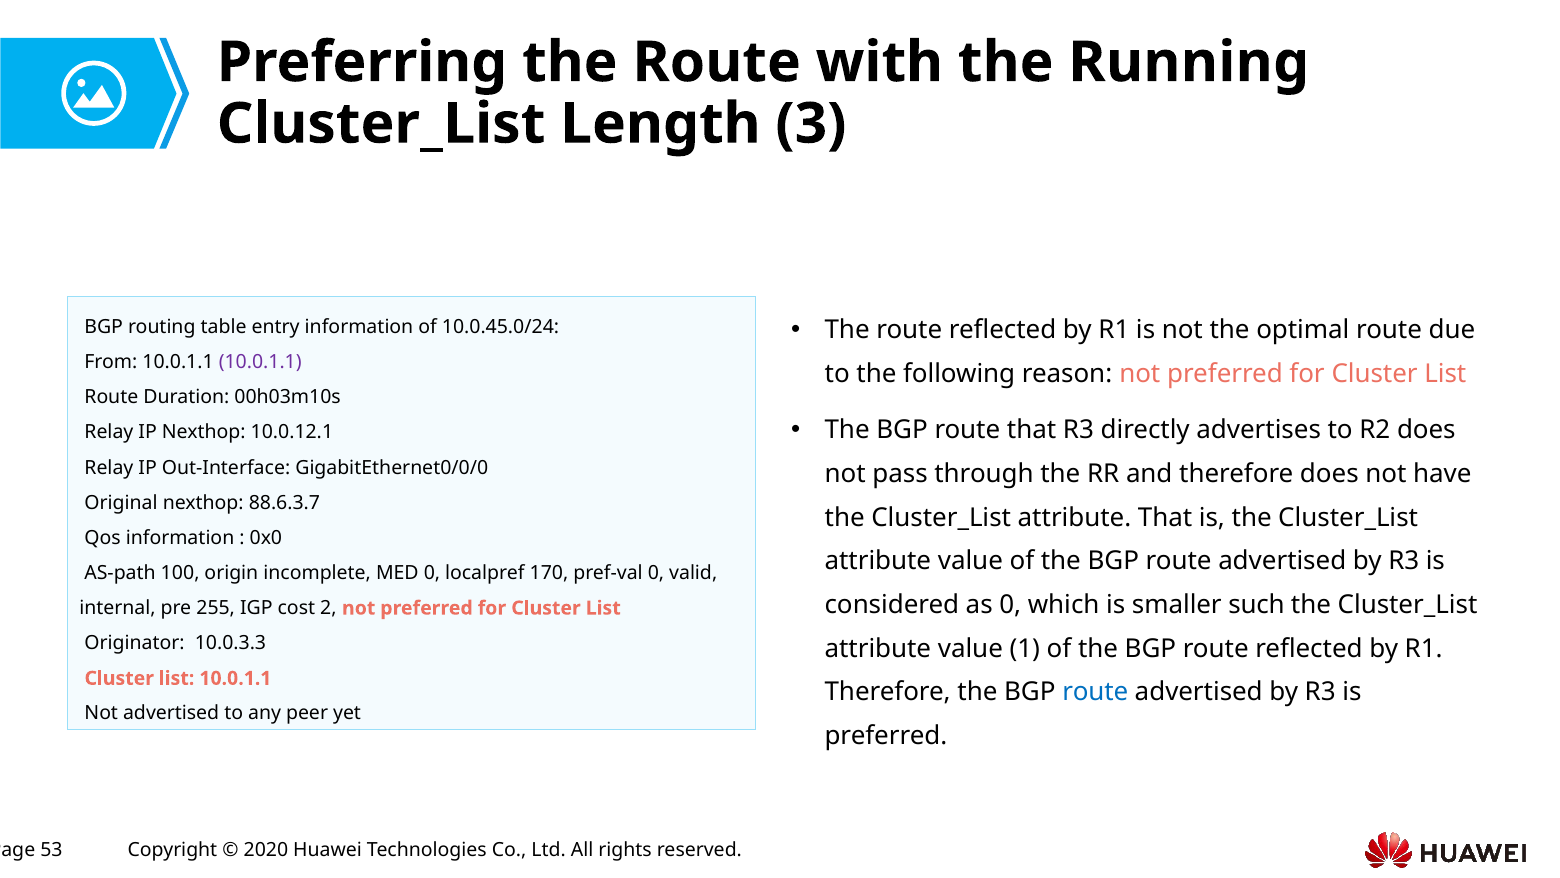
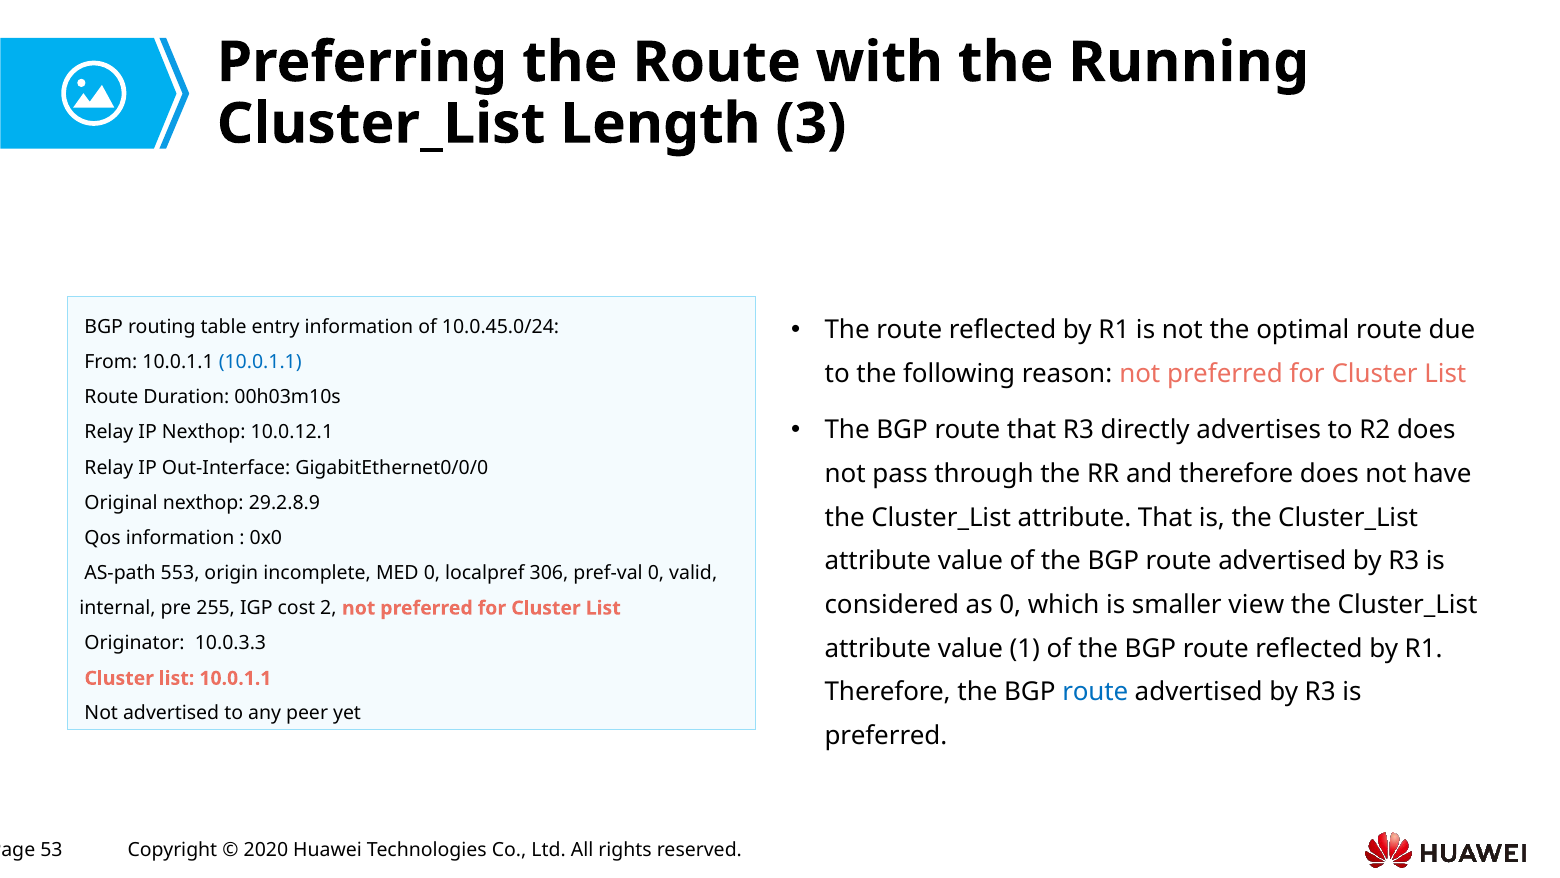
10.0.1.1 colour: purple -> blue (260, 362)
88.6.3.7: 88.6.3.7 -> 29.2.8.9 (284, 502)
100: 100 -> 553 (180, 573)
170: 170 -> 306 (549, 573)
such: such -> view (1256, 604)
